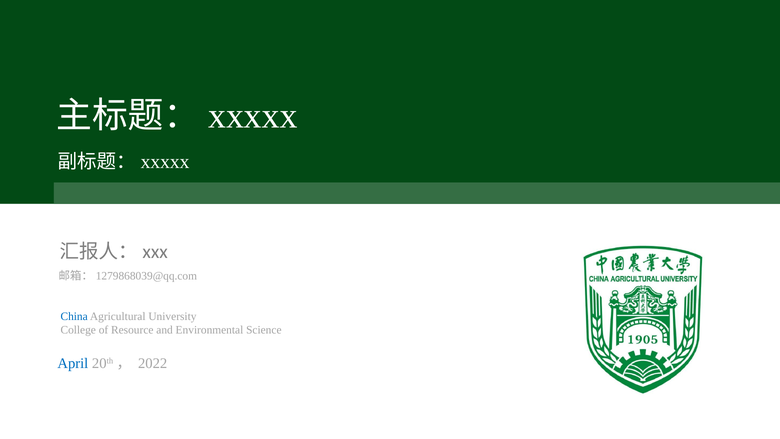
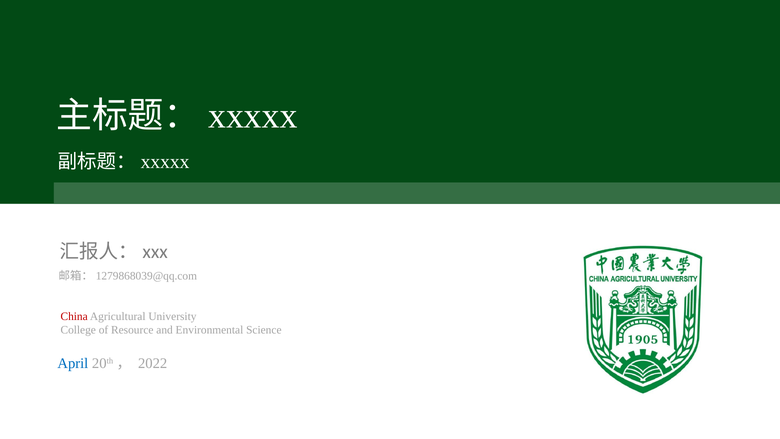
China colour: blue -> red (74, 316)
